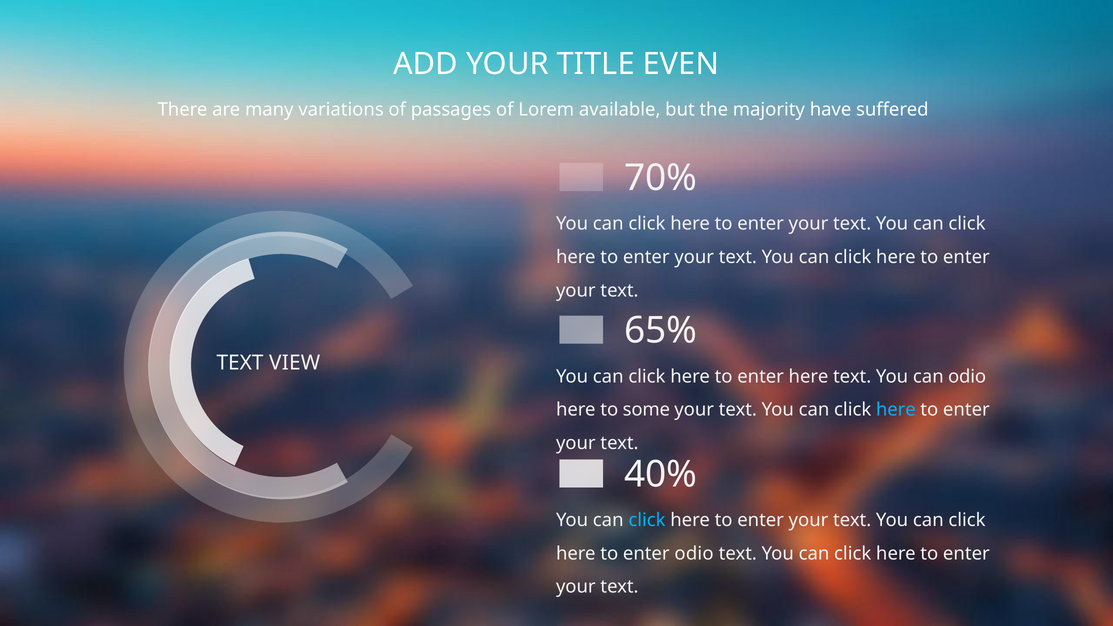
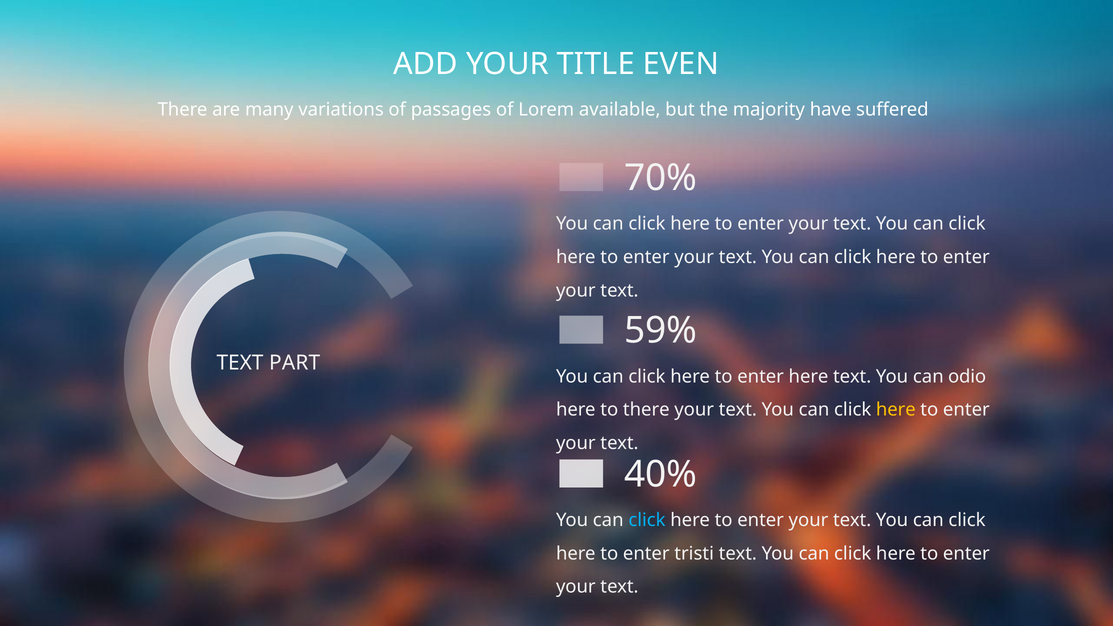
65%: 65% -> 59% (661, 331)
VIEW: VIEW -> PART (295, 363)
to some: some -> there (646, 410)
here colour: light blue -> yellow (896, 410)
enter odio: odio -> tristi (694, 554)
